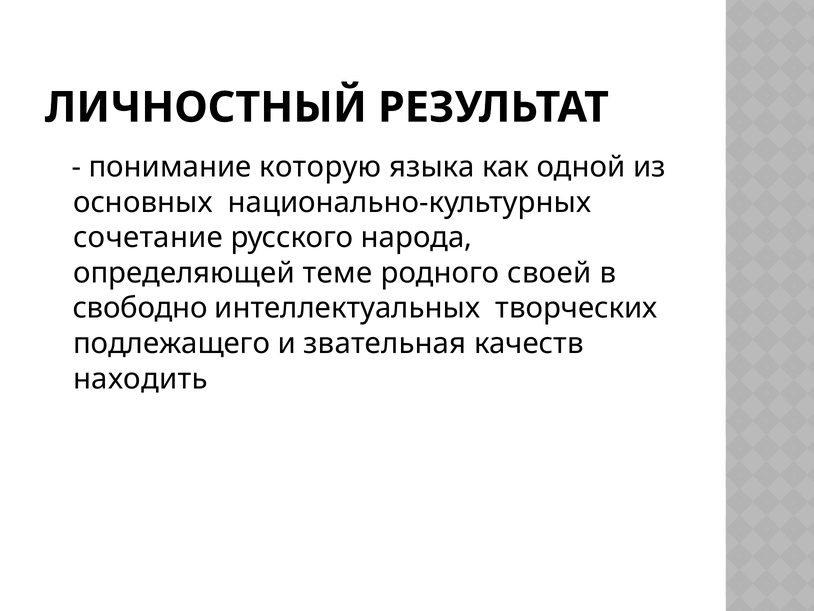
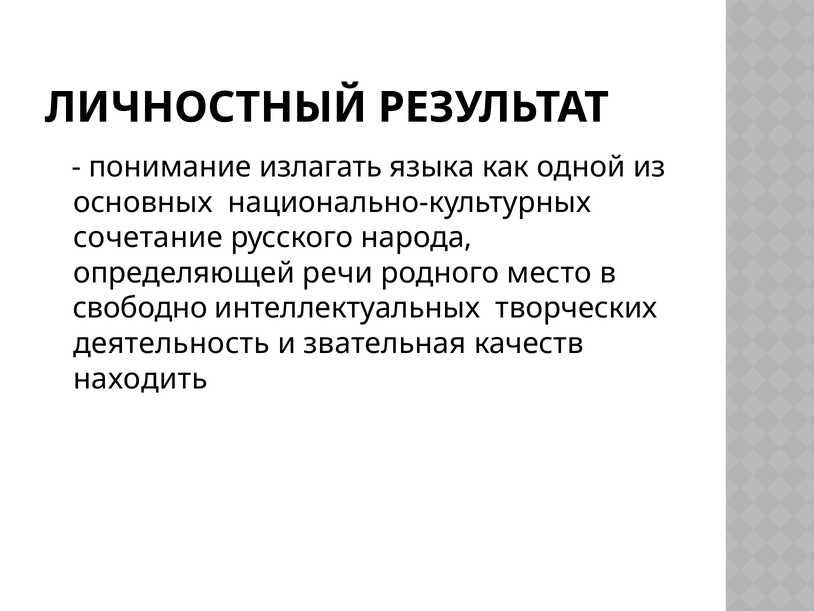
которую: которую -> излагать (321, 167)
теме: теме -> речи (338, 273)
своей: своей -> место (549, 273)
подлежащего: подлежащего -> деятельность (171, 343)
